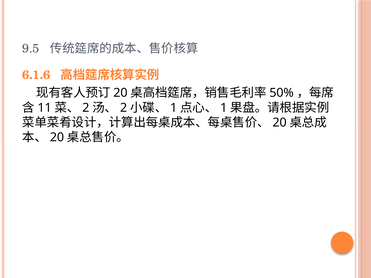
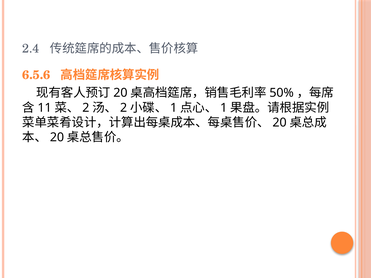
9.5: 9.5 -> 2.4 (31, 48)
6.1.6: 6.1.6 -> 6.5.6 (36, 75)
